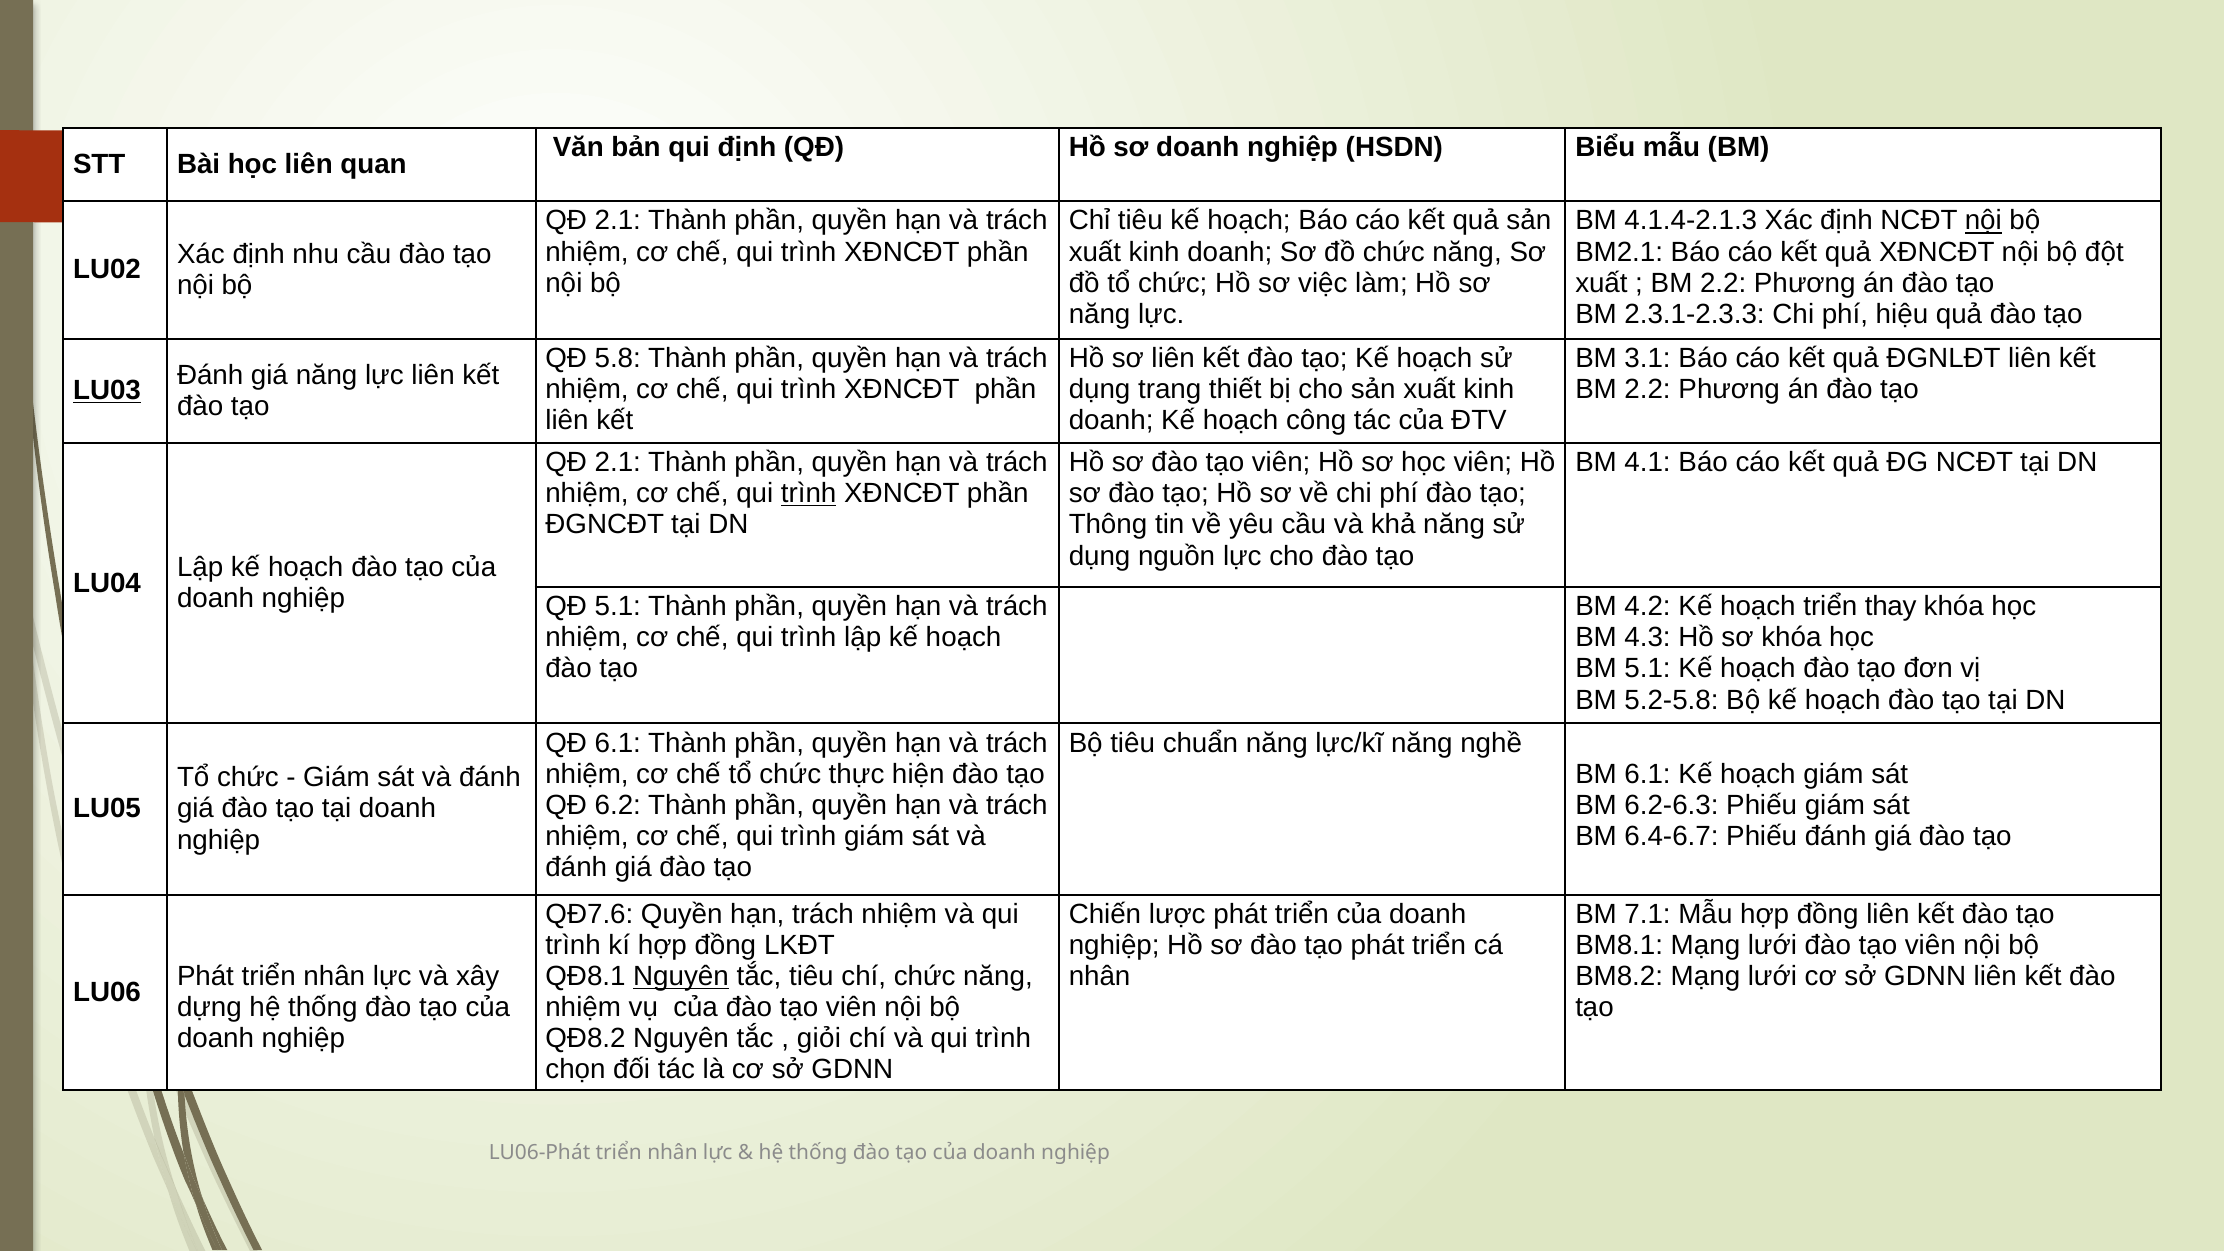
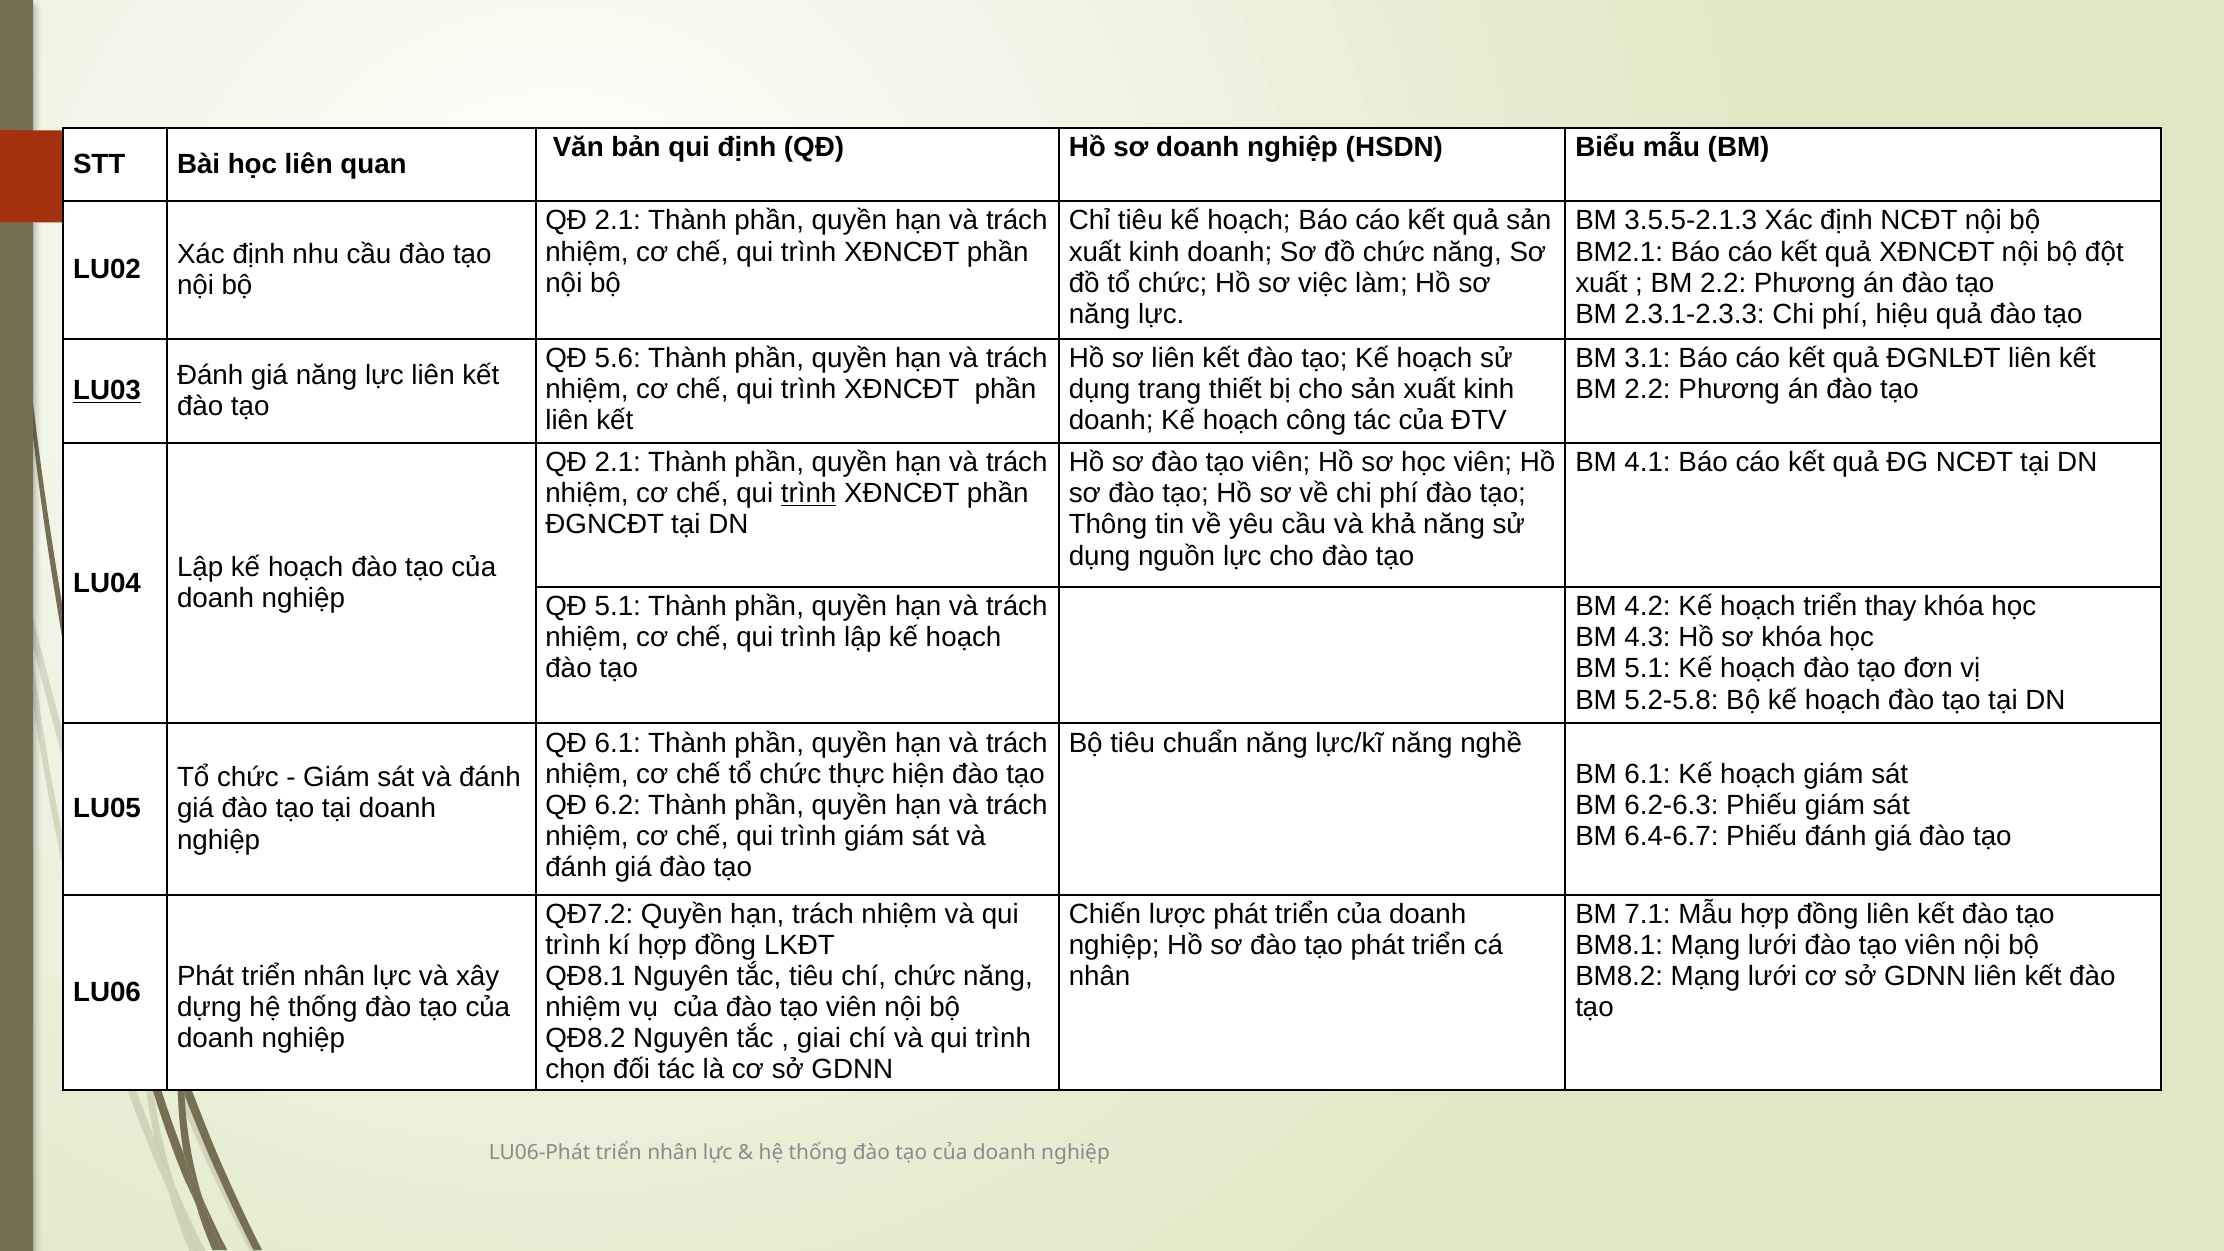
4.1.4-2.1.3: 4.1.4-2.1.3 -> 3.5.5-2.1.3 (1691, 221)
nội underline: present -> none (1983, 221)
5.8: 5.8 -> 5.6 (618, 358)
QĐ7.6: QĐ7.6 -> QĐ7.2 (589, 914)
Nguyên underline: present -> none (681, 976)
giỏi: giỏi -> giai (819, 1039)
